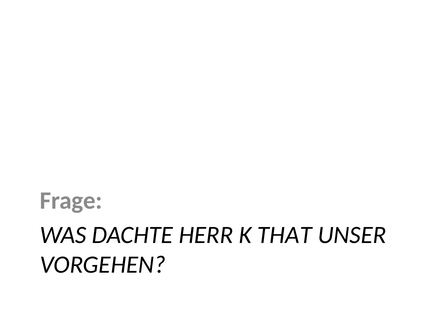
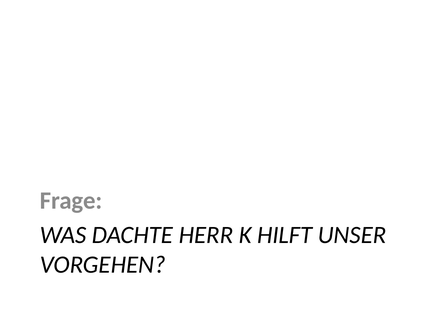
THAT: THAT -> HILFT (285, 234)
